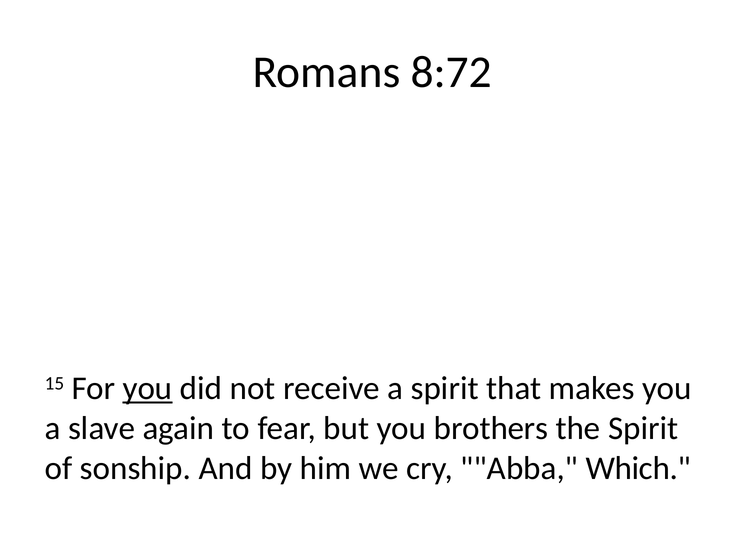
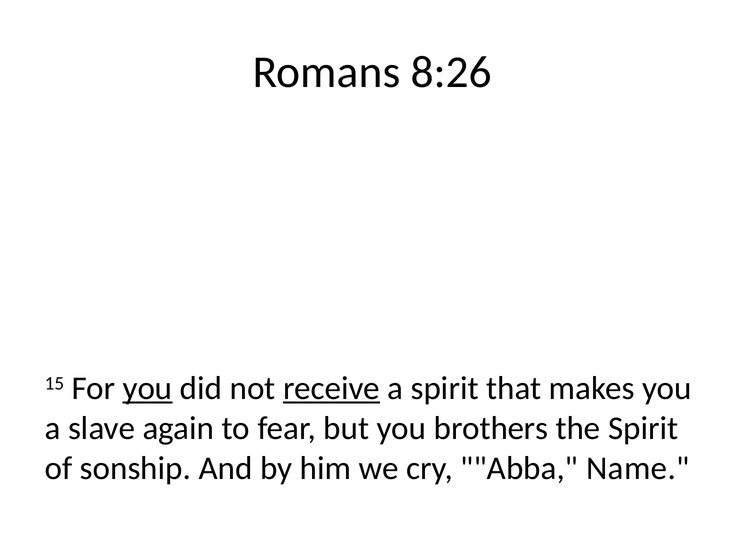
8:72: 8:72 -> 8:26 (451, 72)
receive underline: none -> present (331, 388)
Which: Which -> Name (638, 468)
